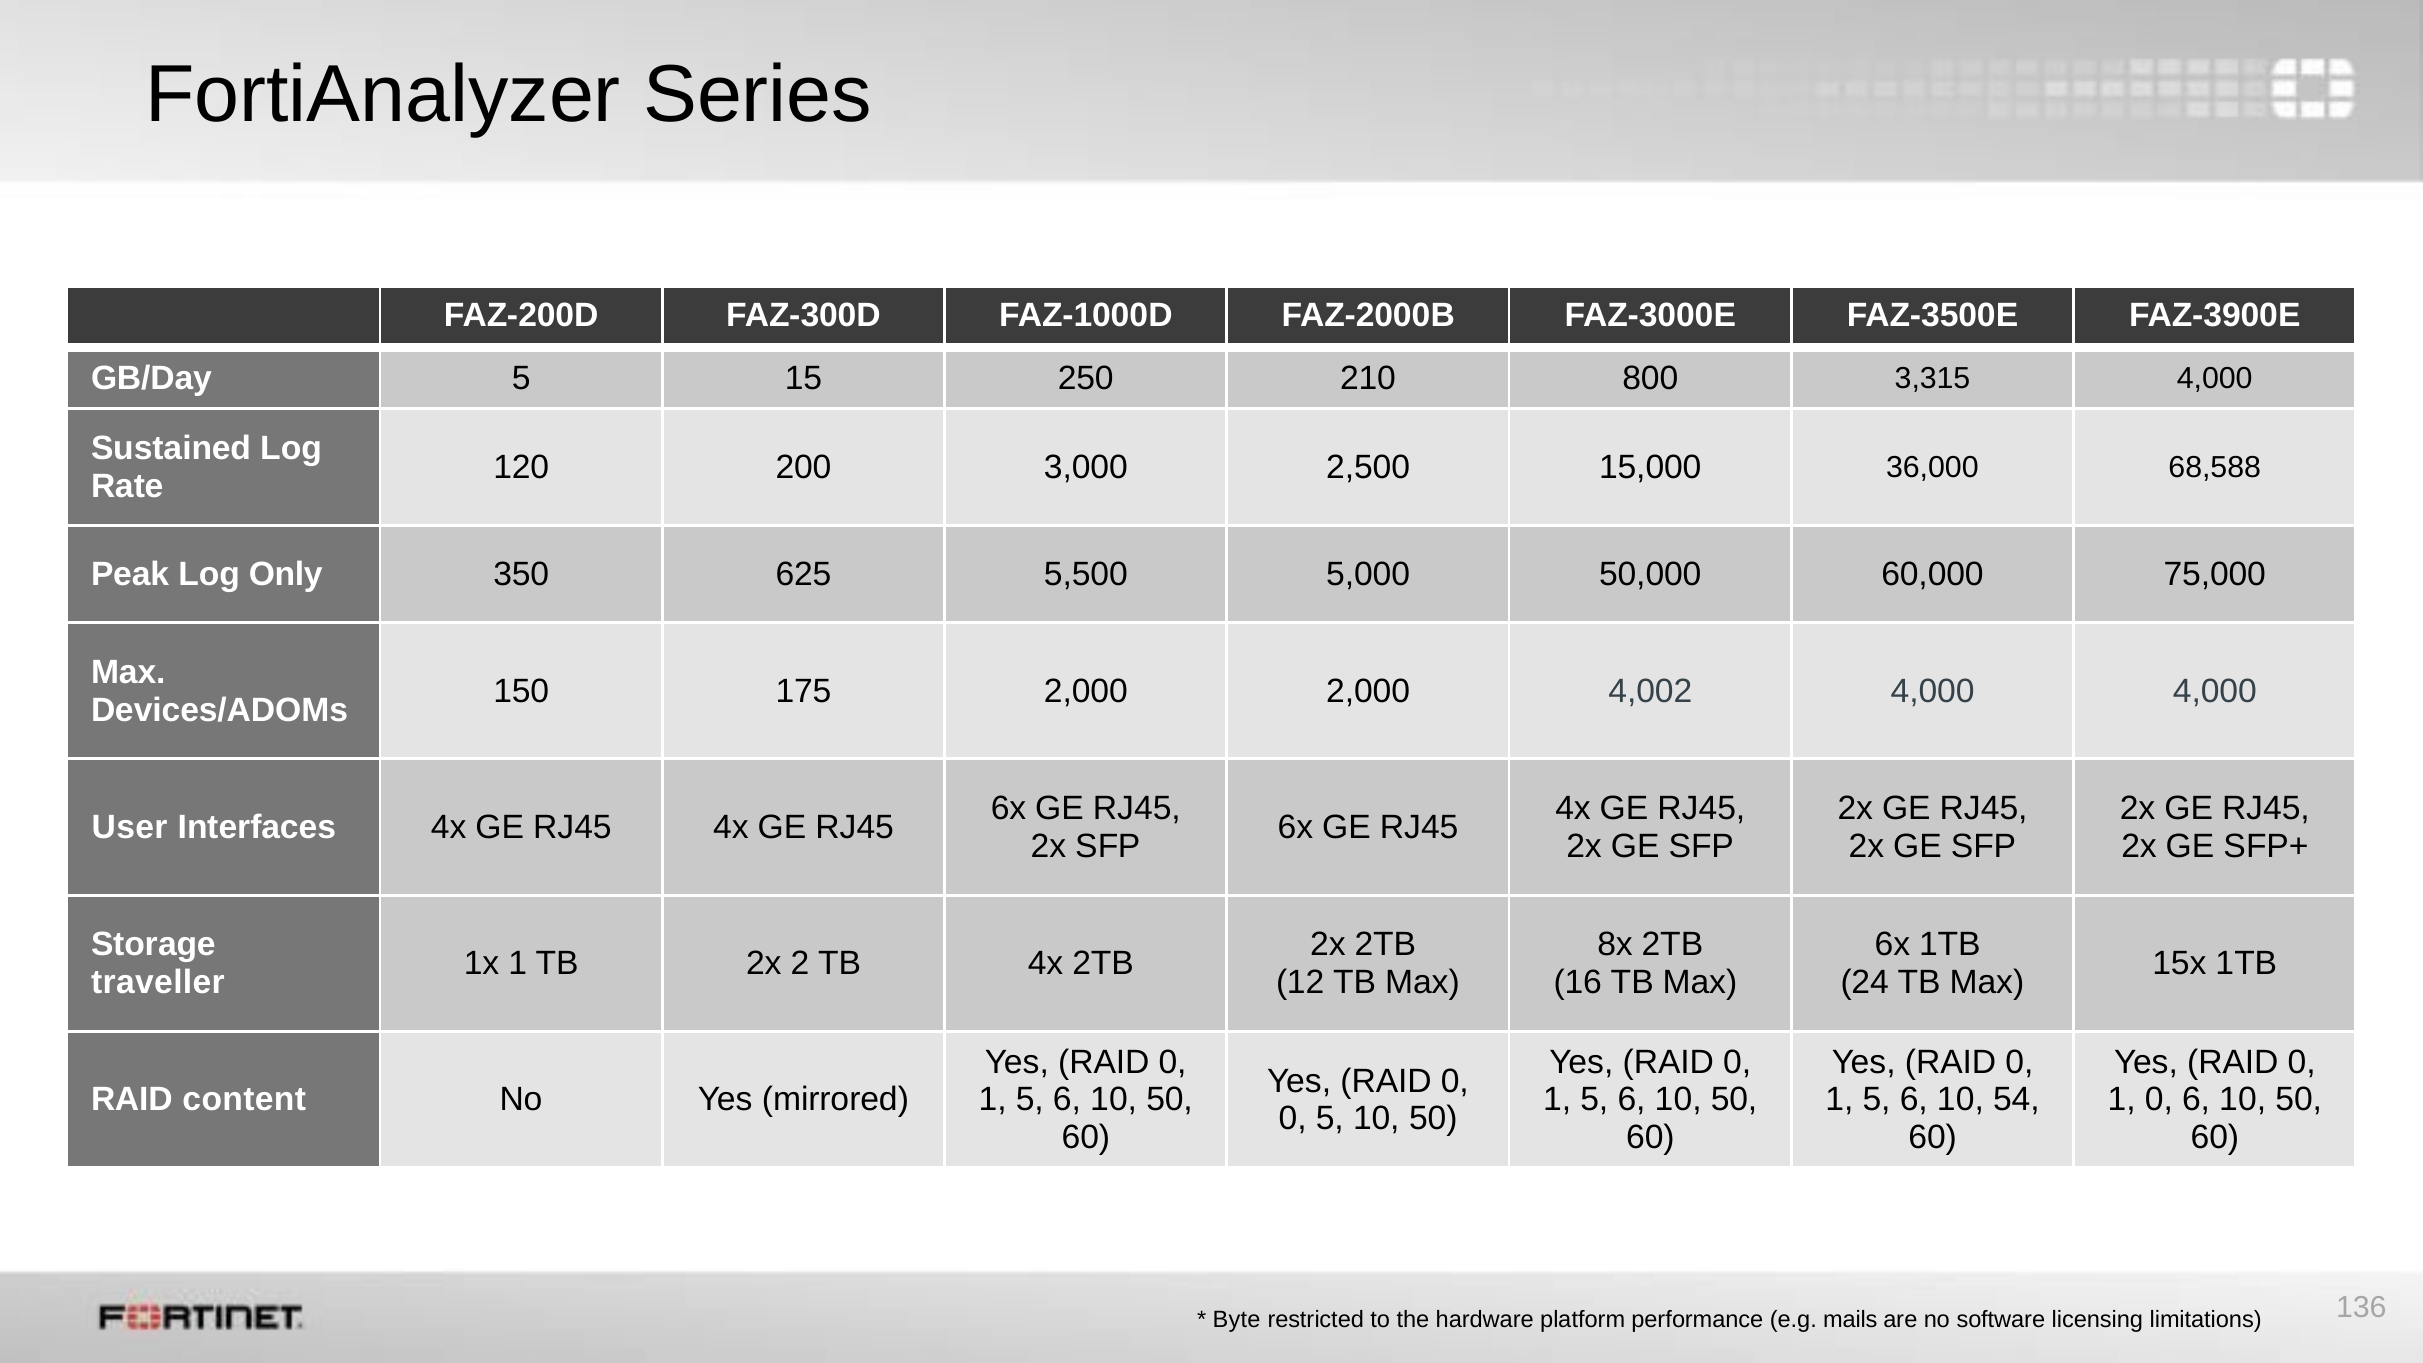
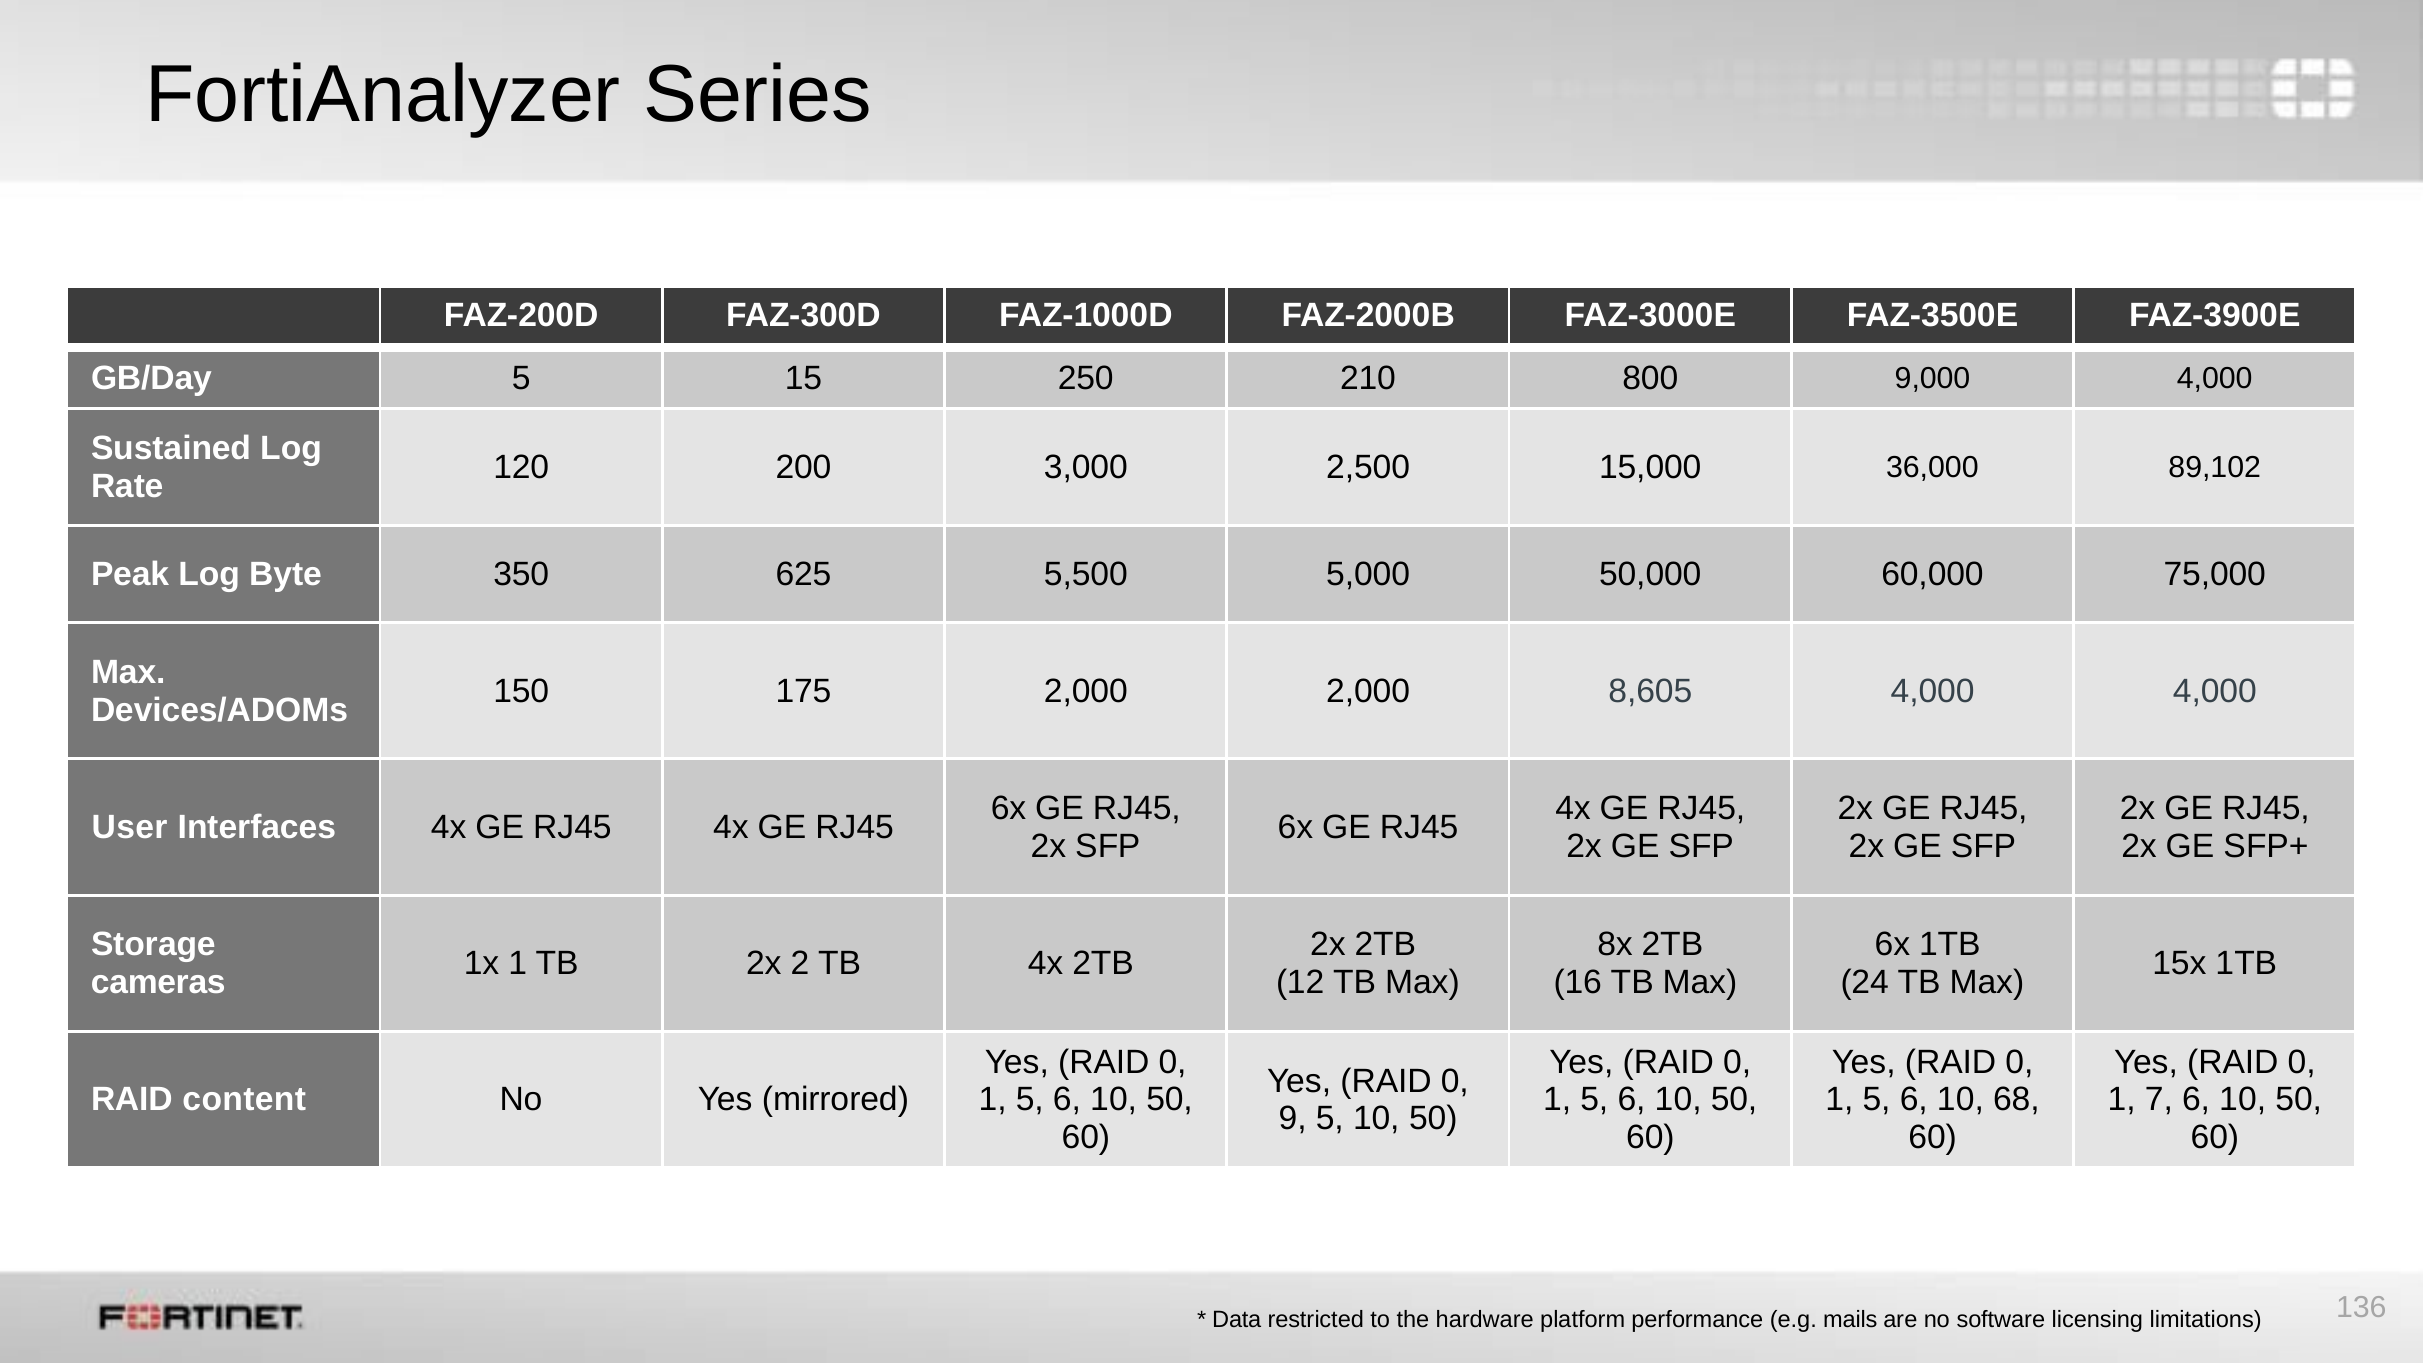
3,315: 3,315 -> 9,000 (1932, 378)
68,588: 68,588 -> 89,102 (2215, 467)
Only: Only -> Byte (286, 575)
4,002: 4,002 -> 8,605 (1650, 691)
traveller: traveller -> cameras (158, 982)
54: 54 -> 68 (2016, 1100)
1 0: 0 -> 7 (2159, 1100)
0: 0 -> 9 (1293, 1119)
Byte: Byte -> Data (1237, 1320)
